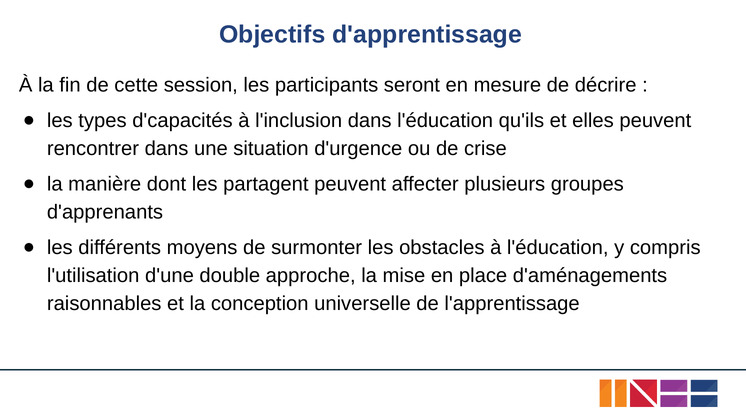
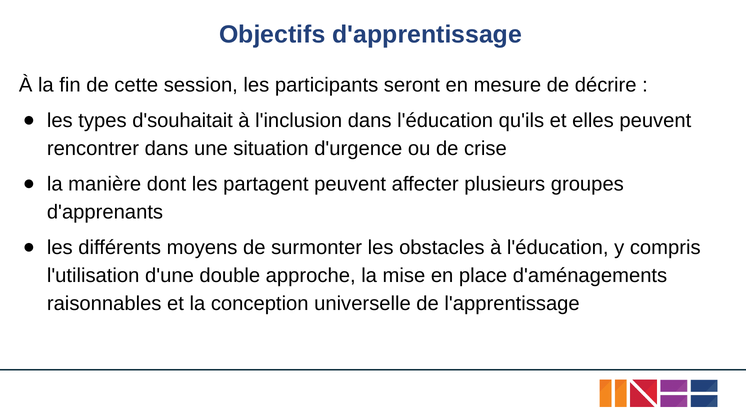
d'capacités: d'capacités -> d'souhaitait (183, 121)
